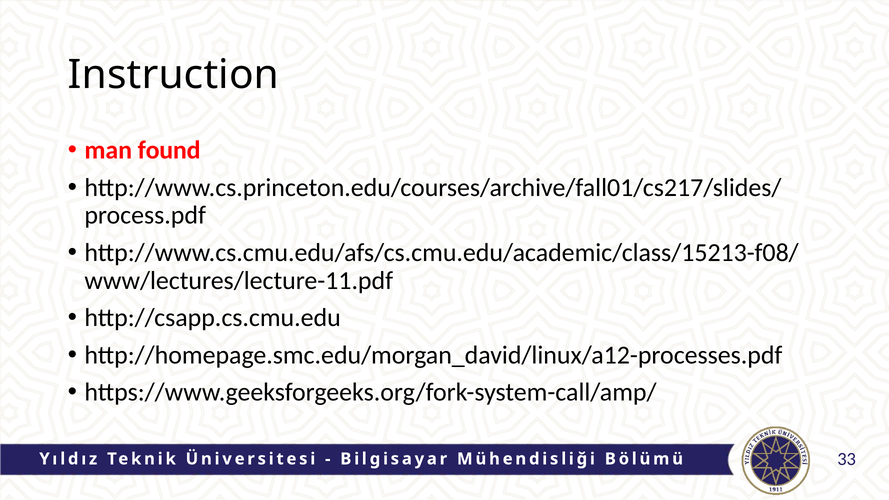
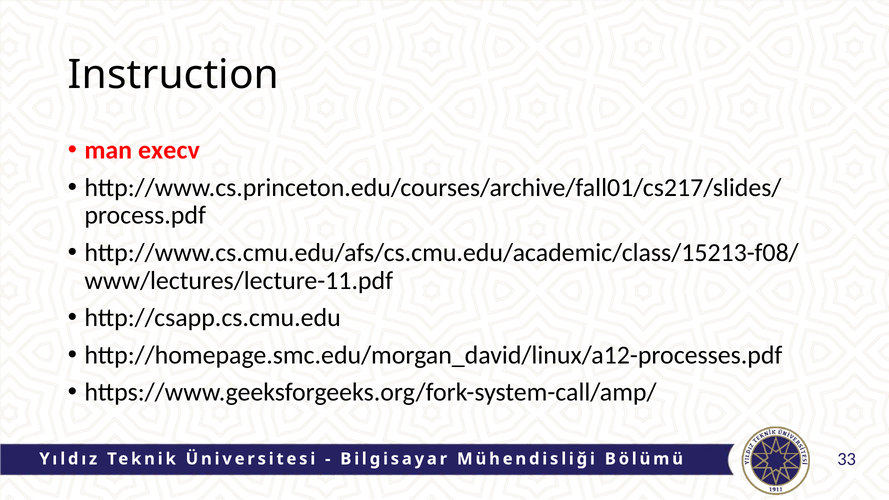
found: found -> execv (169, 150)
